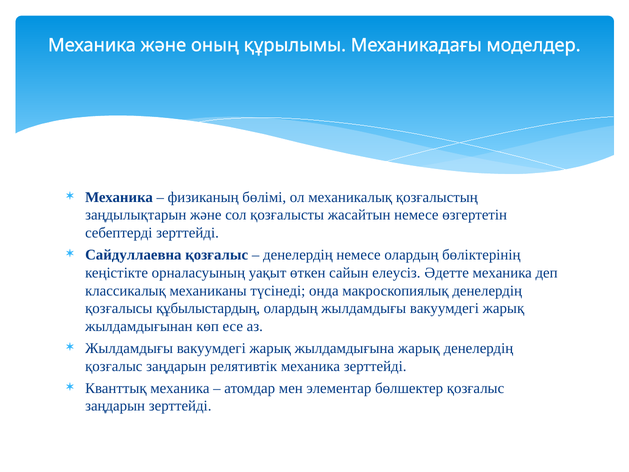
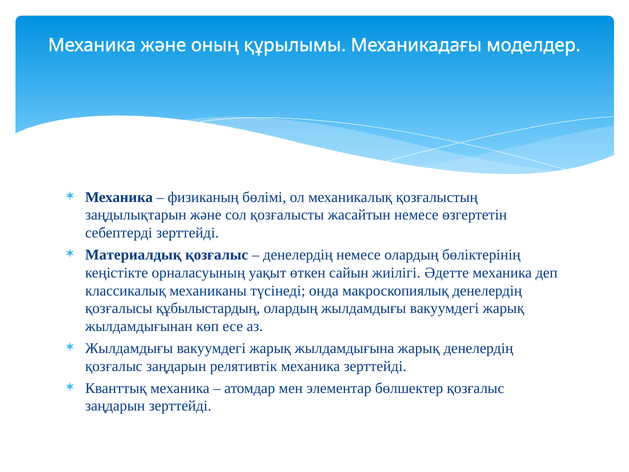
Сайдуллаевна: Сайдуллаевна -> Материалдық (133, 255)
елеусіз: елеусіз -> жиілігі (396, 273)
